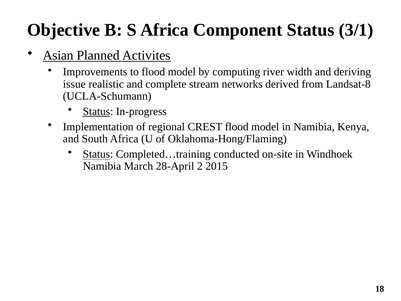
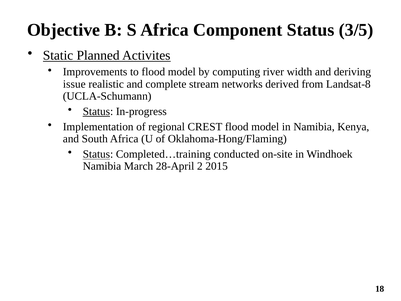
3/1: 3/1 -> 3/5 (356, 30)
Asian: Asian -> Static (58, 55)
